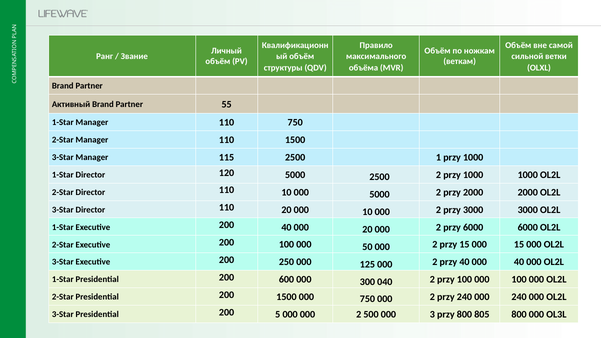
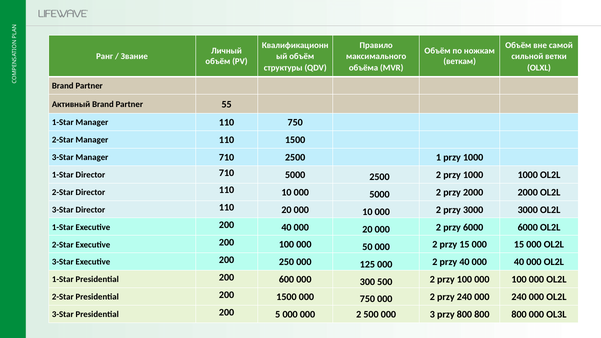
Manager 115: 115 -> 710 (227, 157)
Director 120: 120 -> 710 (227, 173)
300 040: 040 -> 500 (385, 282)
przy 800 805: 805 -> 800 (482, 314)
